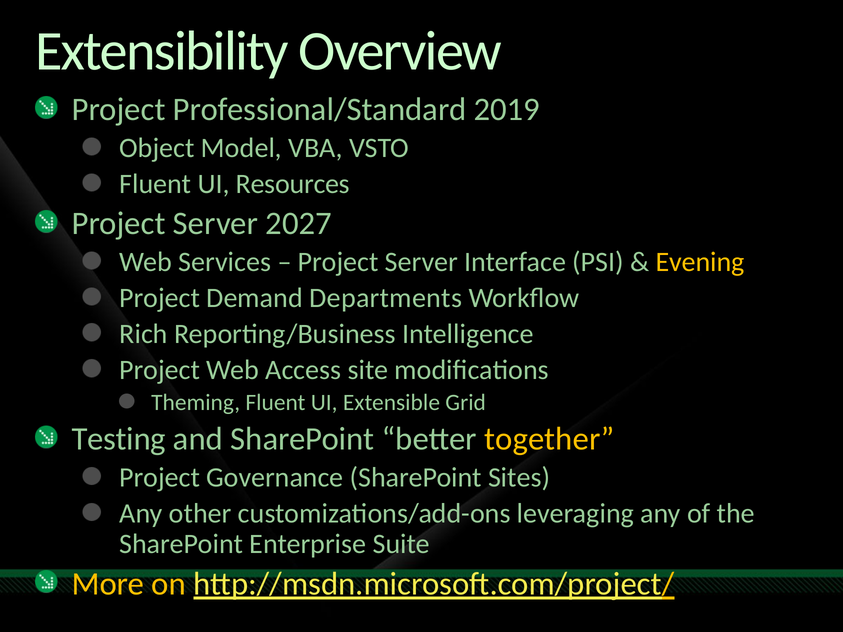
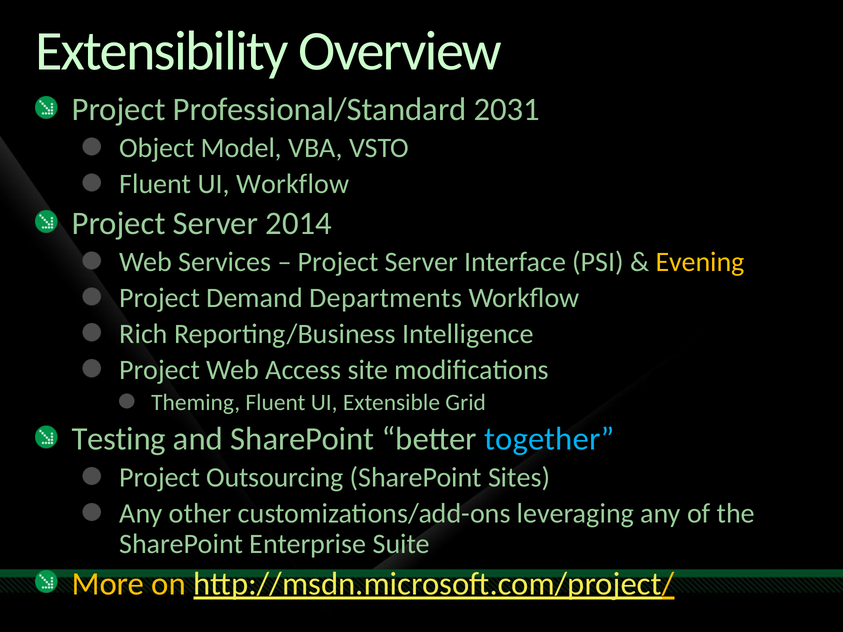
2019: 2019 -> 2031 (507, 110)
UI Resources: Resources -> Workflow (293, 184)
2027: 2027 -> 2014 (299, 224)
together colour: yellow -> light blue (549, 439)
Governance: Governance -> Outsourcing (275, 478)
